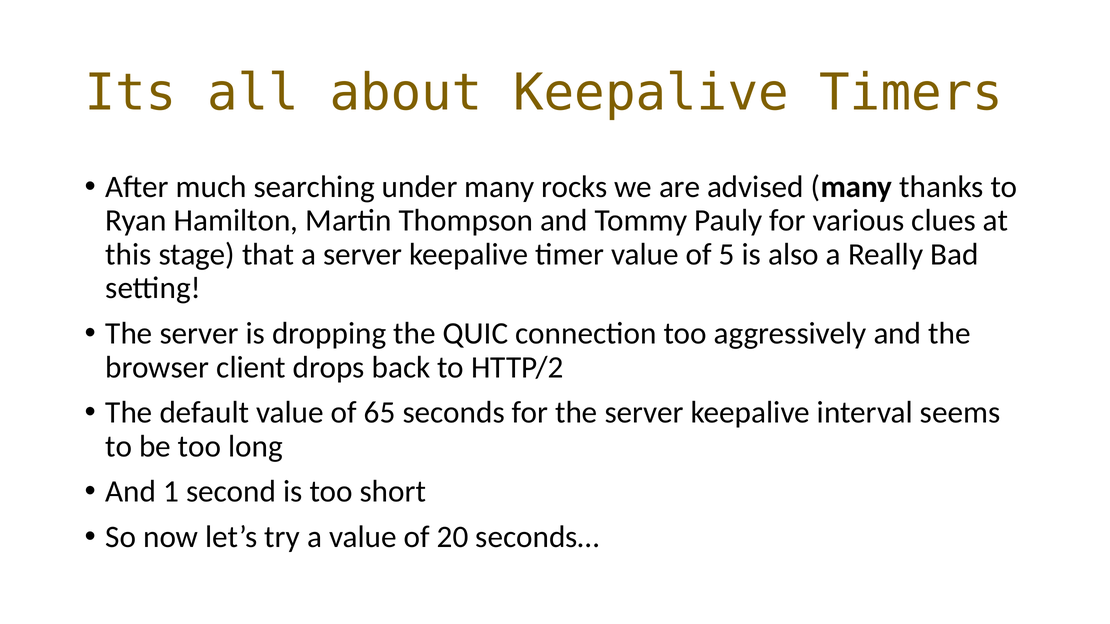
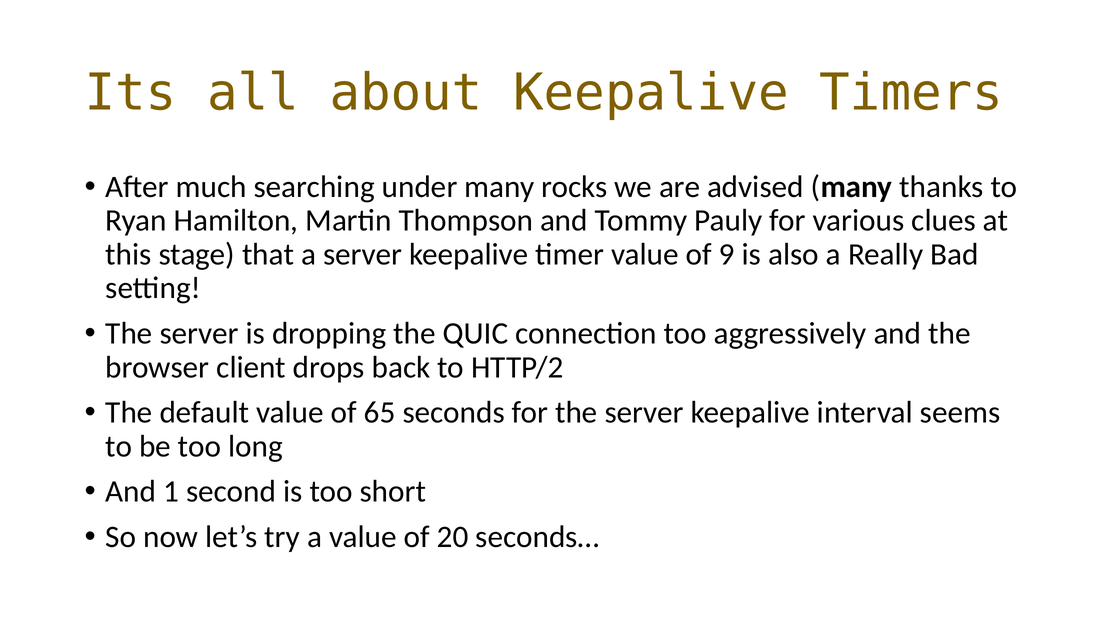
5: 5 -> 9 (727, 255)
